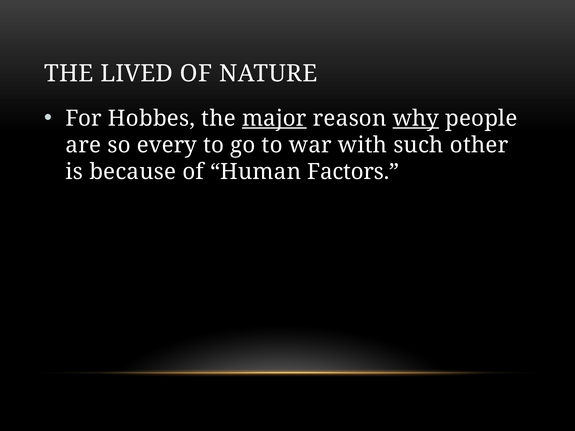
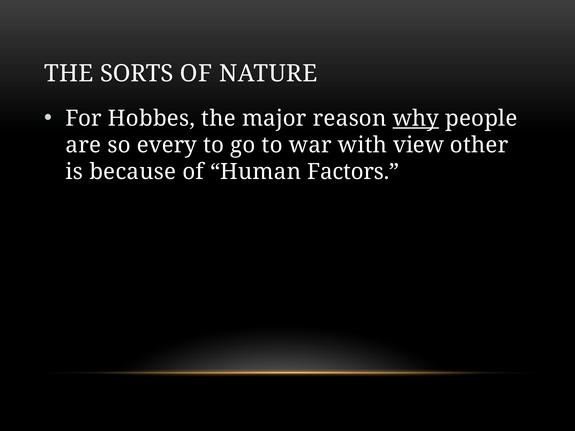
LIVED: LIVED -> SORTS (137, 74)
major underline: present -> none (274, 118)
such: such -> view (419, 145)
